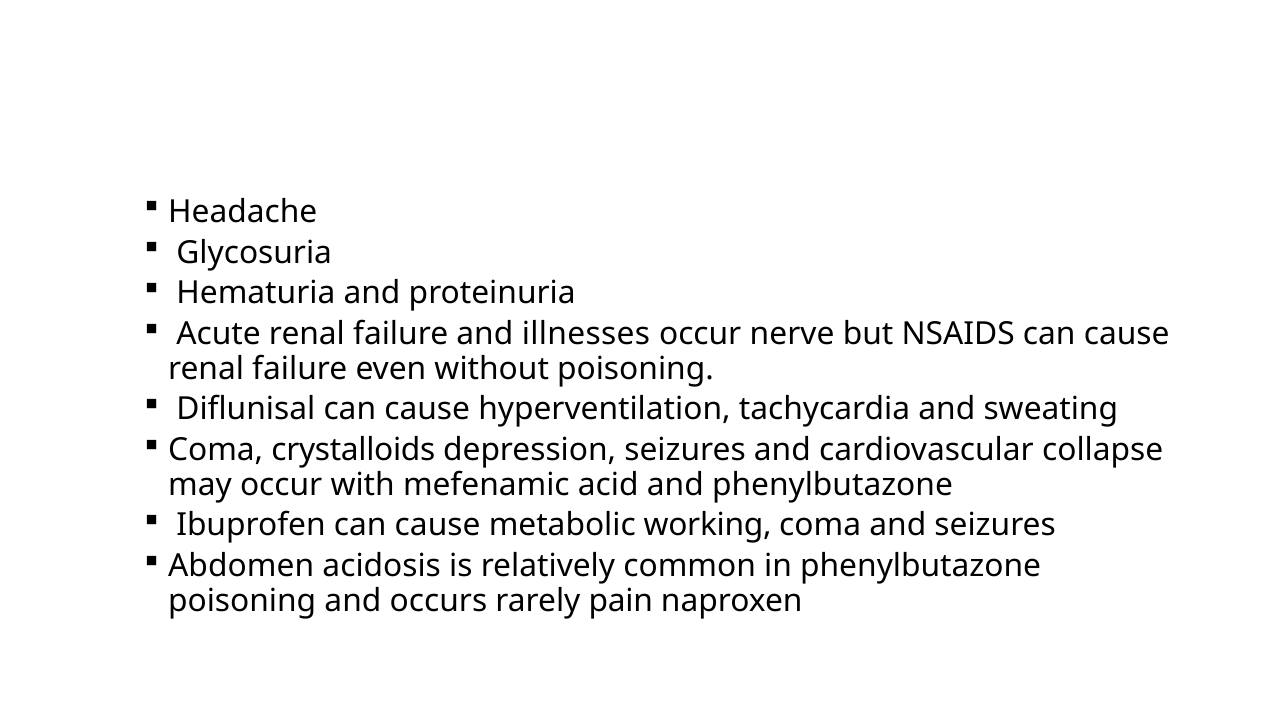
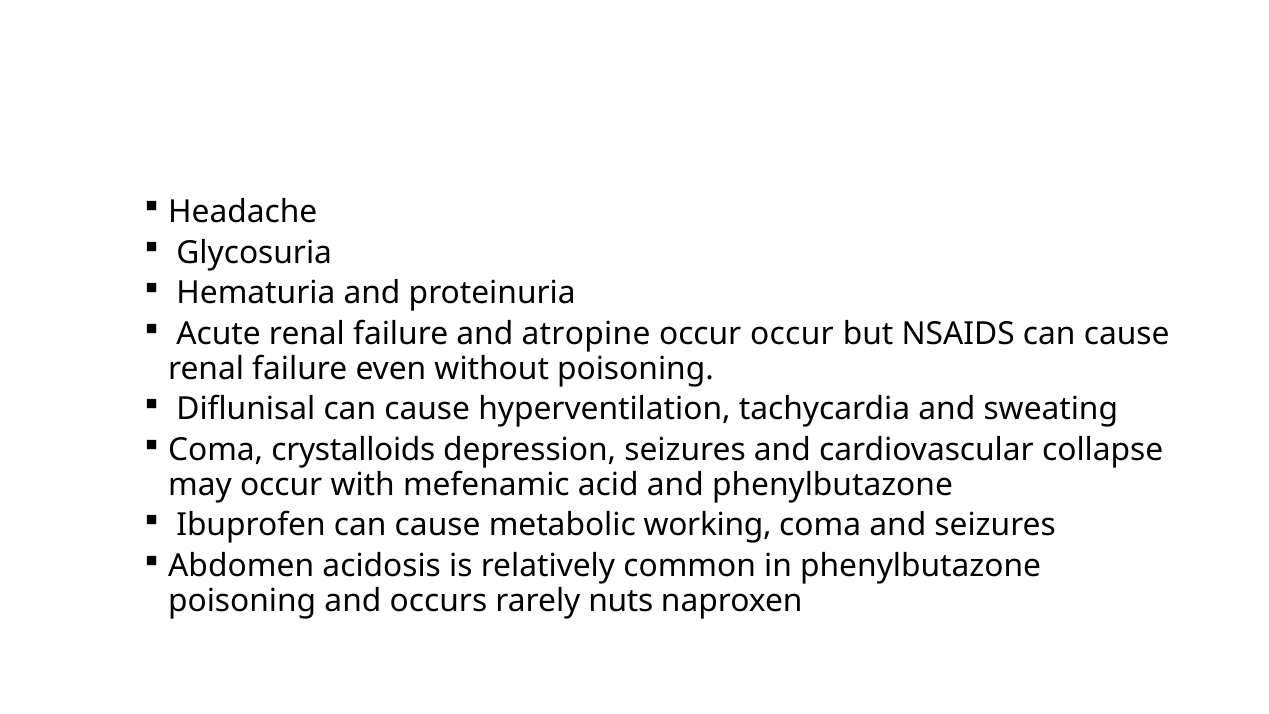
illnesses: illnesses -> atropine (586, 334)
occur nerve: nerve -> occur (792, 334)
pain: pain -> nuts (621, 600)
